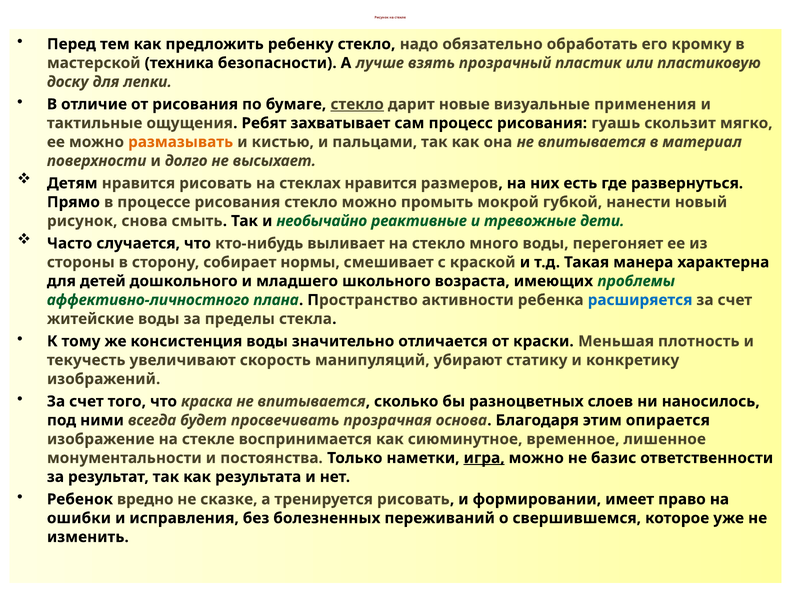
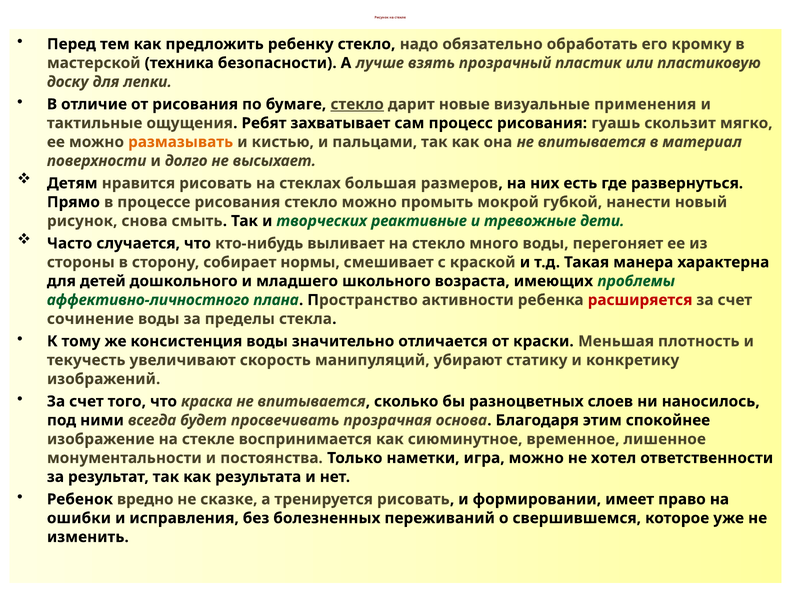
стеклах нравится: нравится -> большая (381, 183)
необычайно: необычайно -> творческих (322, 221)
расширяется colour: blue -> red (640, 300)
житейские: житейские -> сочинение (90, 319)
опирается: опирается -> спокойнее (668, 420)
игра underline: present -> none (484, 458)
базис: базис -> хотел (614, 458)
